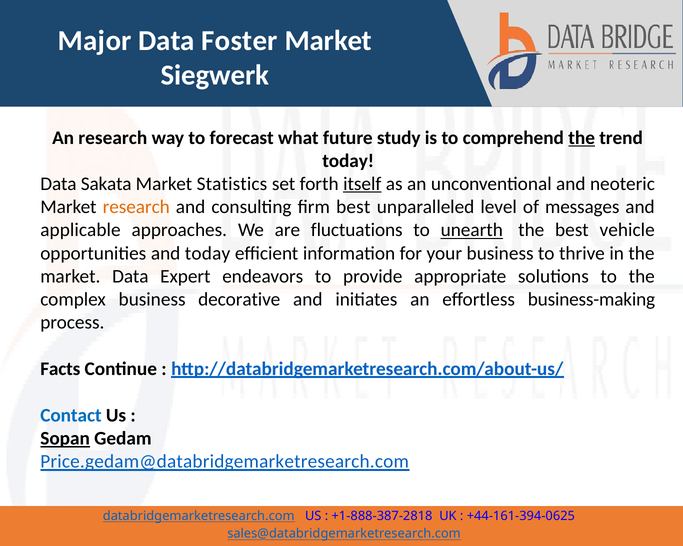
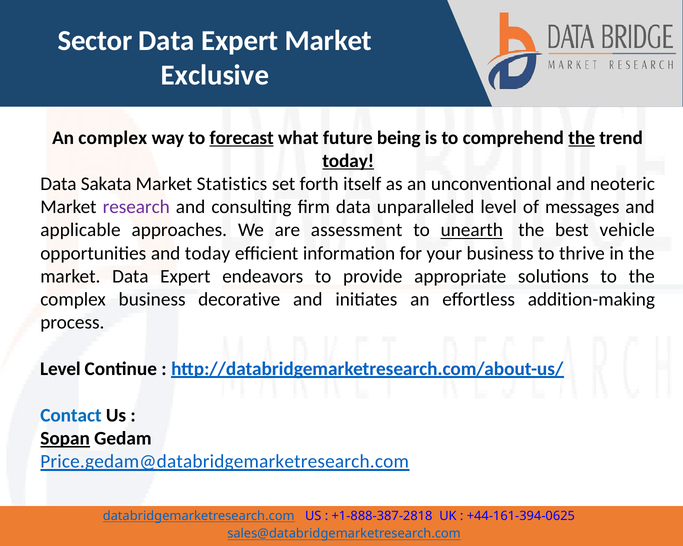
Major: Major -> Sector (95, 41)
Foster: Foster -> Expert (240, 41)
Siegwerk: Siegwerk -> Exclusive (215, 75)
An research: research -> complex (113, 138)
forecast underline: none -> present (242, 138)
study: study -> being (399, 138)
today underline: none -> present (348, 161)
itself underline: present -> none (362, 184)
research colour: orange -> purple (136, 207)
firm best: best -> data (353, 207)
fluctuations: fluctuations -> assessment (357, 230)
business-making: business-making -> addition-making (591, 300)
Facts: Facts -> Level (60, 369)
